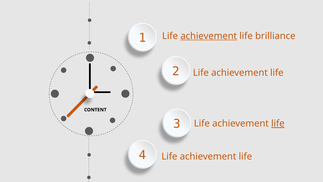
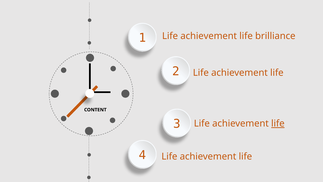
achievement underline: present -> none (209, 36)
